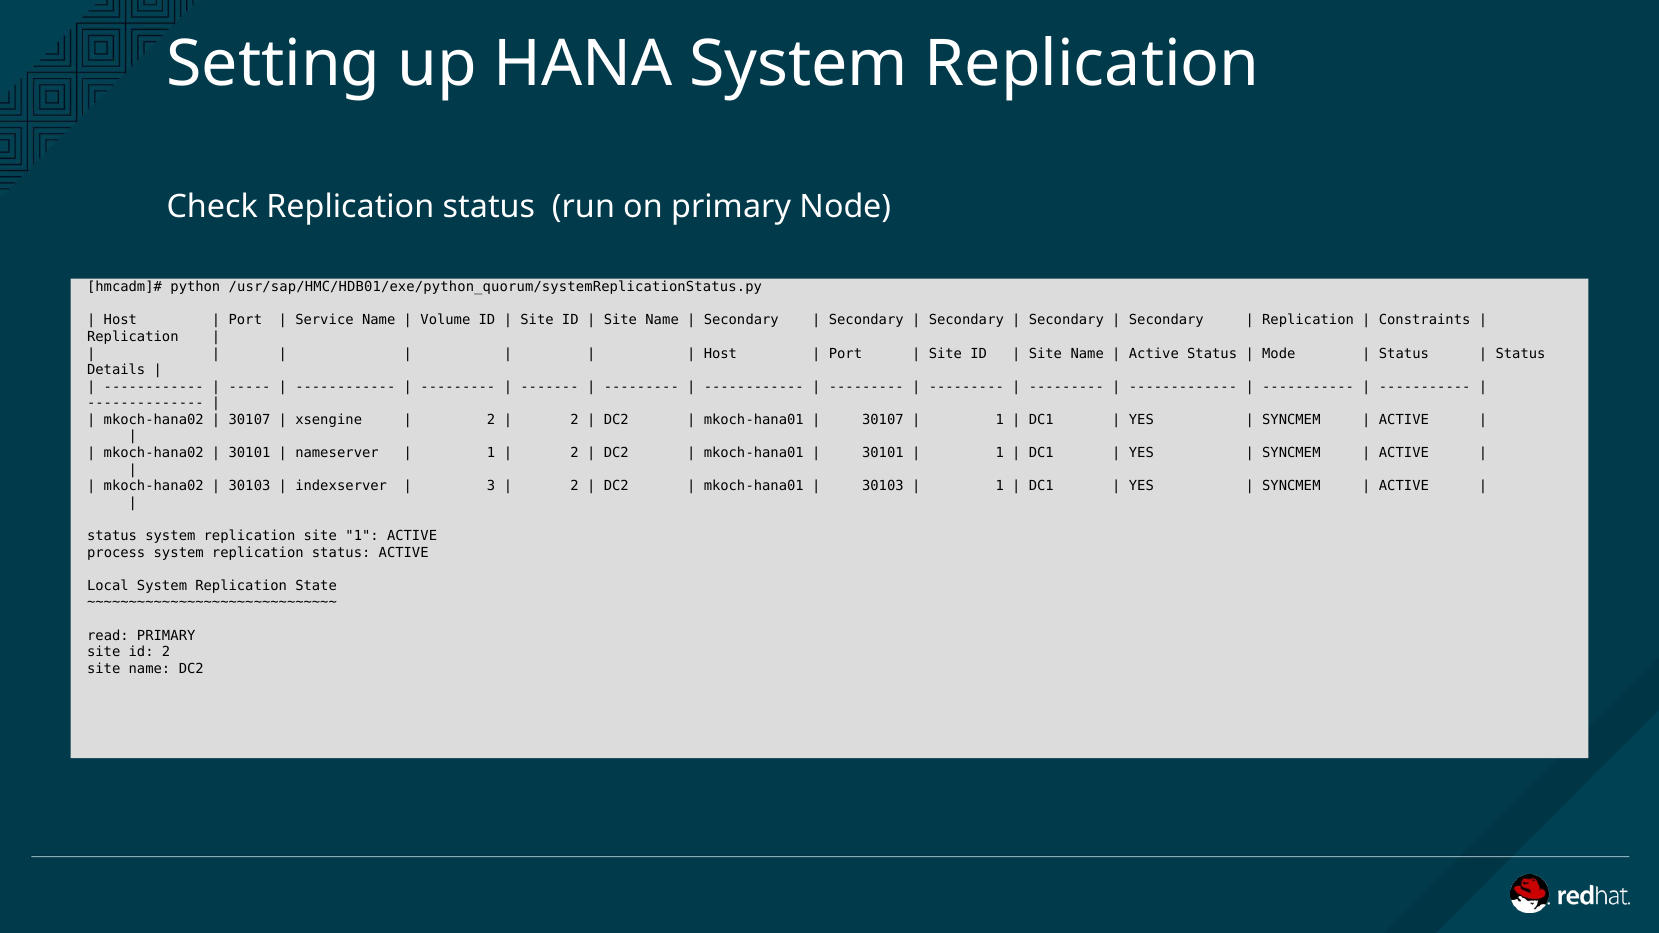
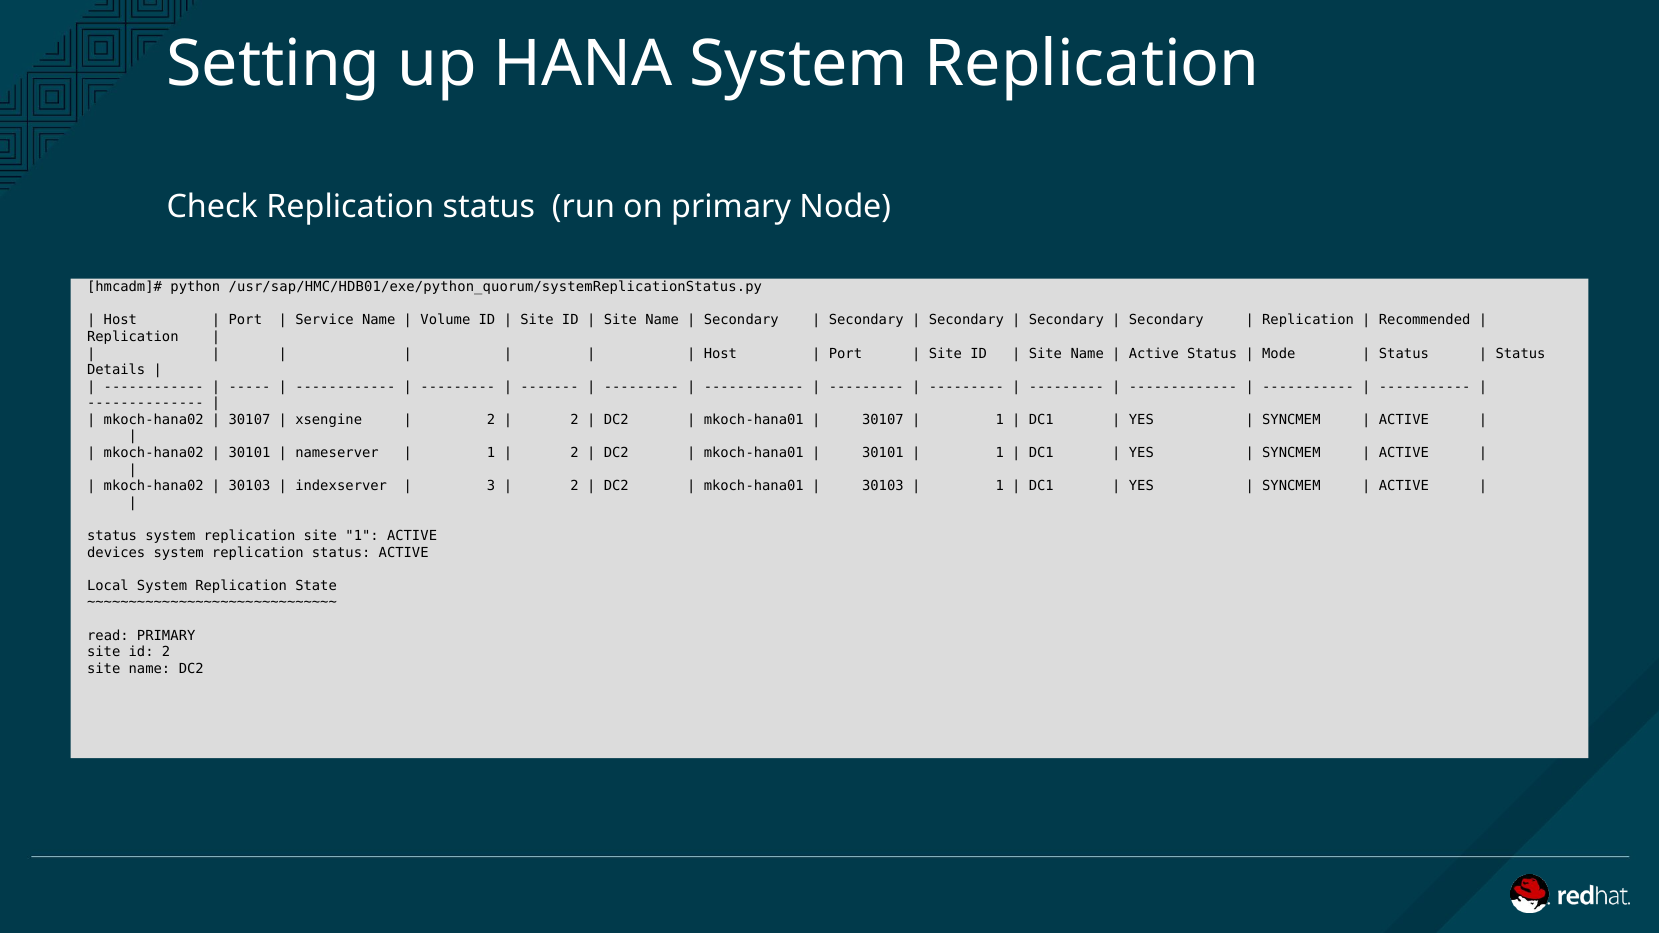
Constraints: Constraints -> Recommended (1425, 320)
process: process -> devices (116, 553)
